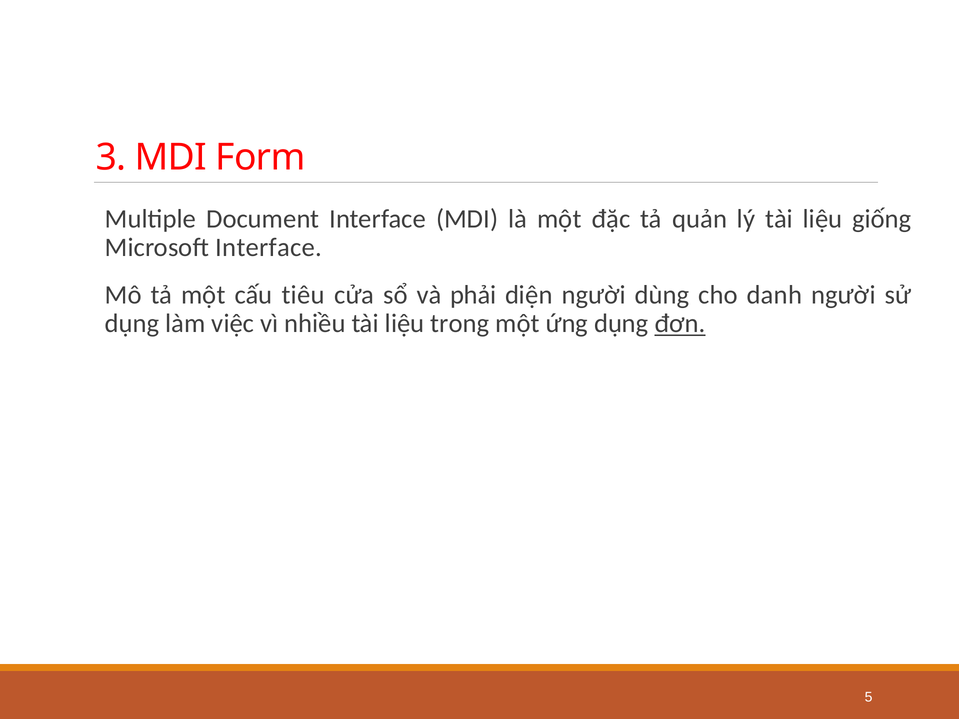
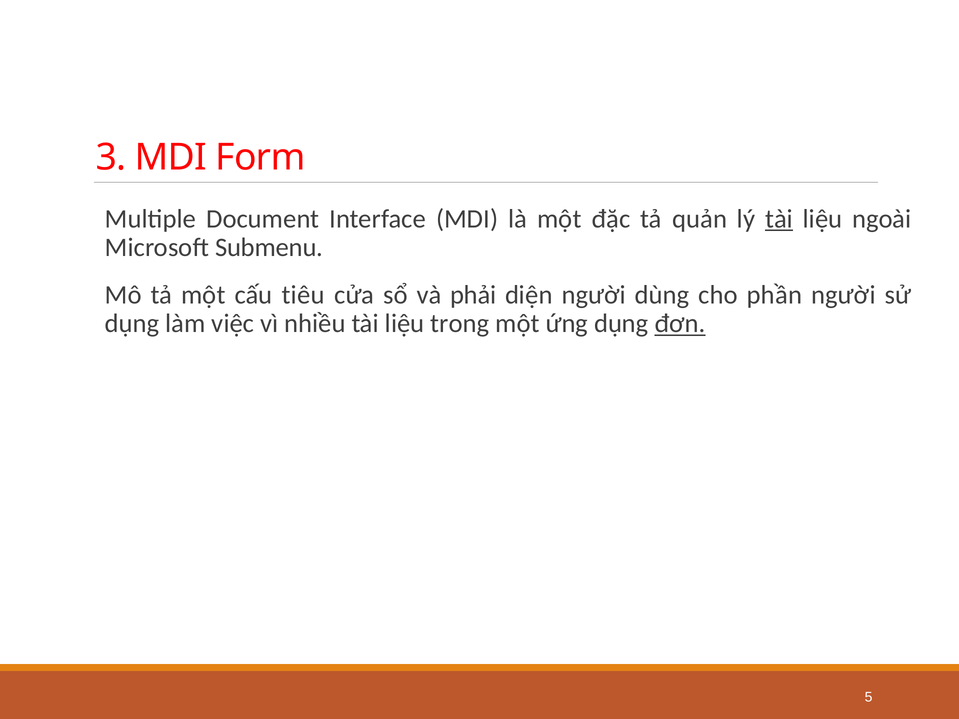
tài underline: none -> present (779, 219)
giống: giống -> ngoài (882, 219)
Microsoft Interface: Interface -> Submenu (269, 248)
danh: danh -> phần (774, 295)
